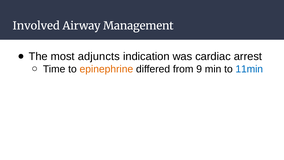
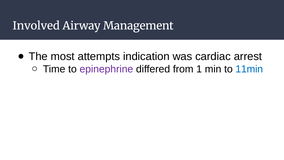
adjuncts: adjuncts -> attempts (99, 56)
epinephrine colour: orange -> purple (106, 69)
9: 9 -> 1 (199, 69)
